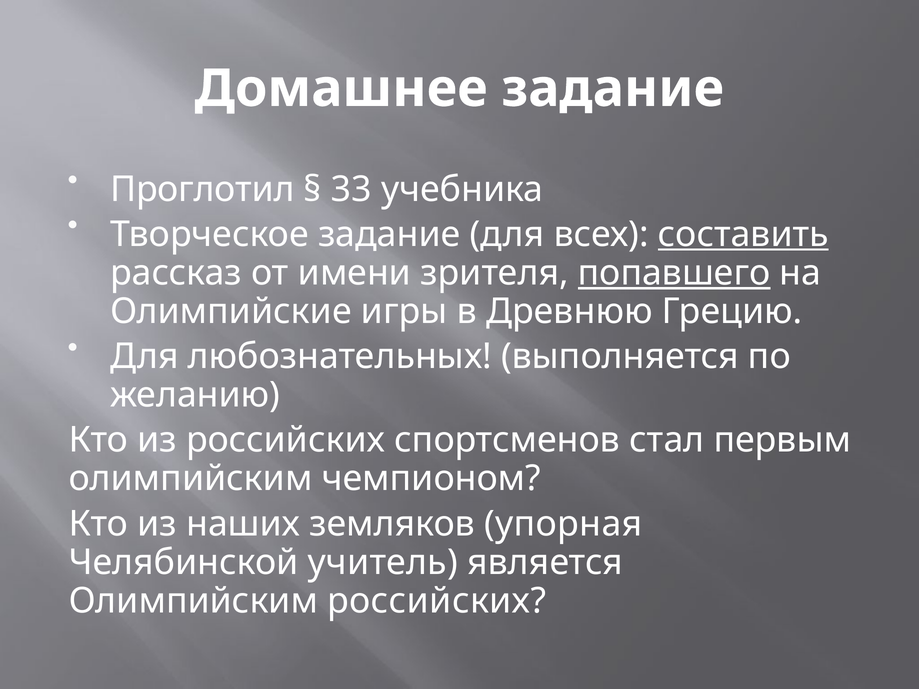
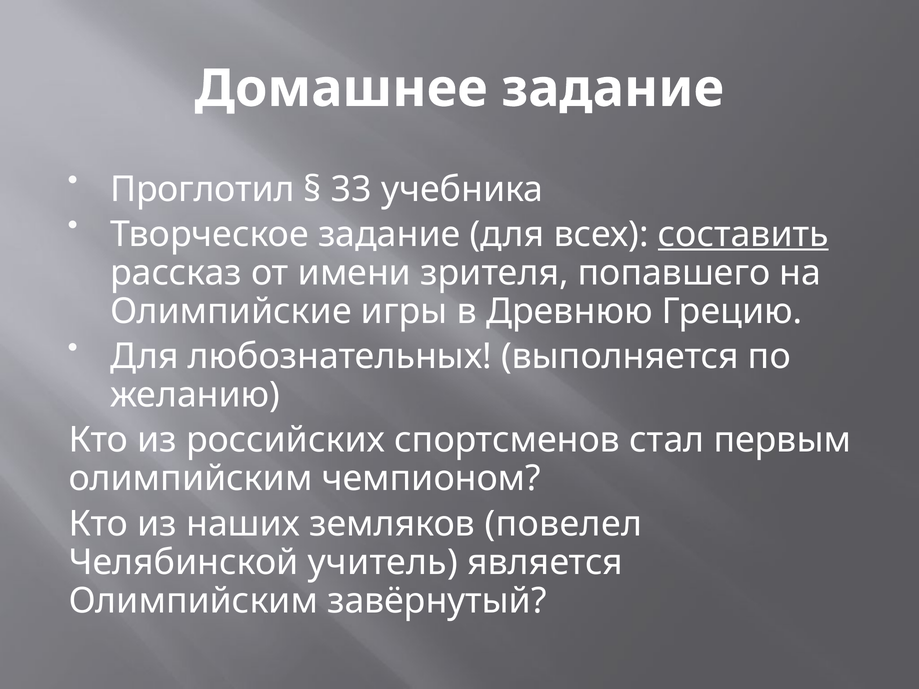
попавшего underline: present -> none (674, 273)
упорная: упорная -> повелел (563, 524)
Олимпийским российских: российских -> завёрнутый (437, 601)
